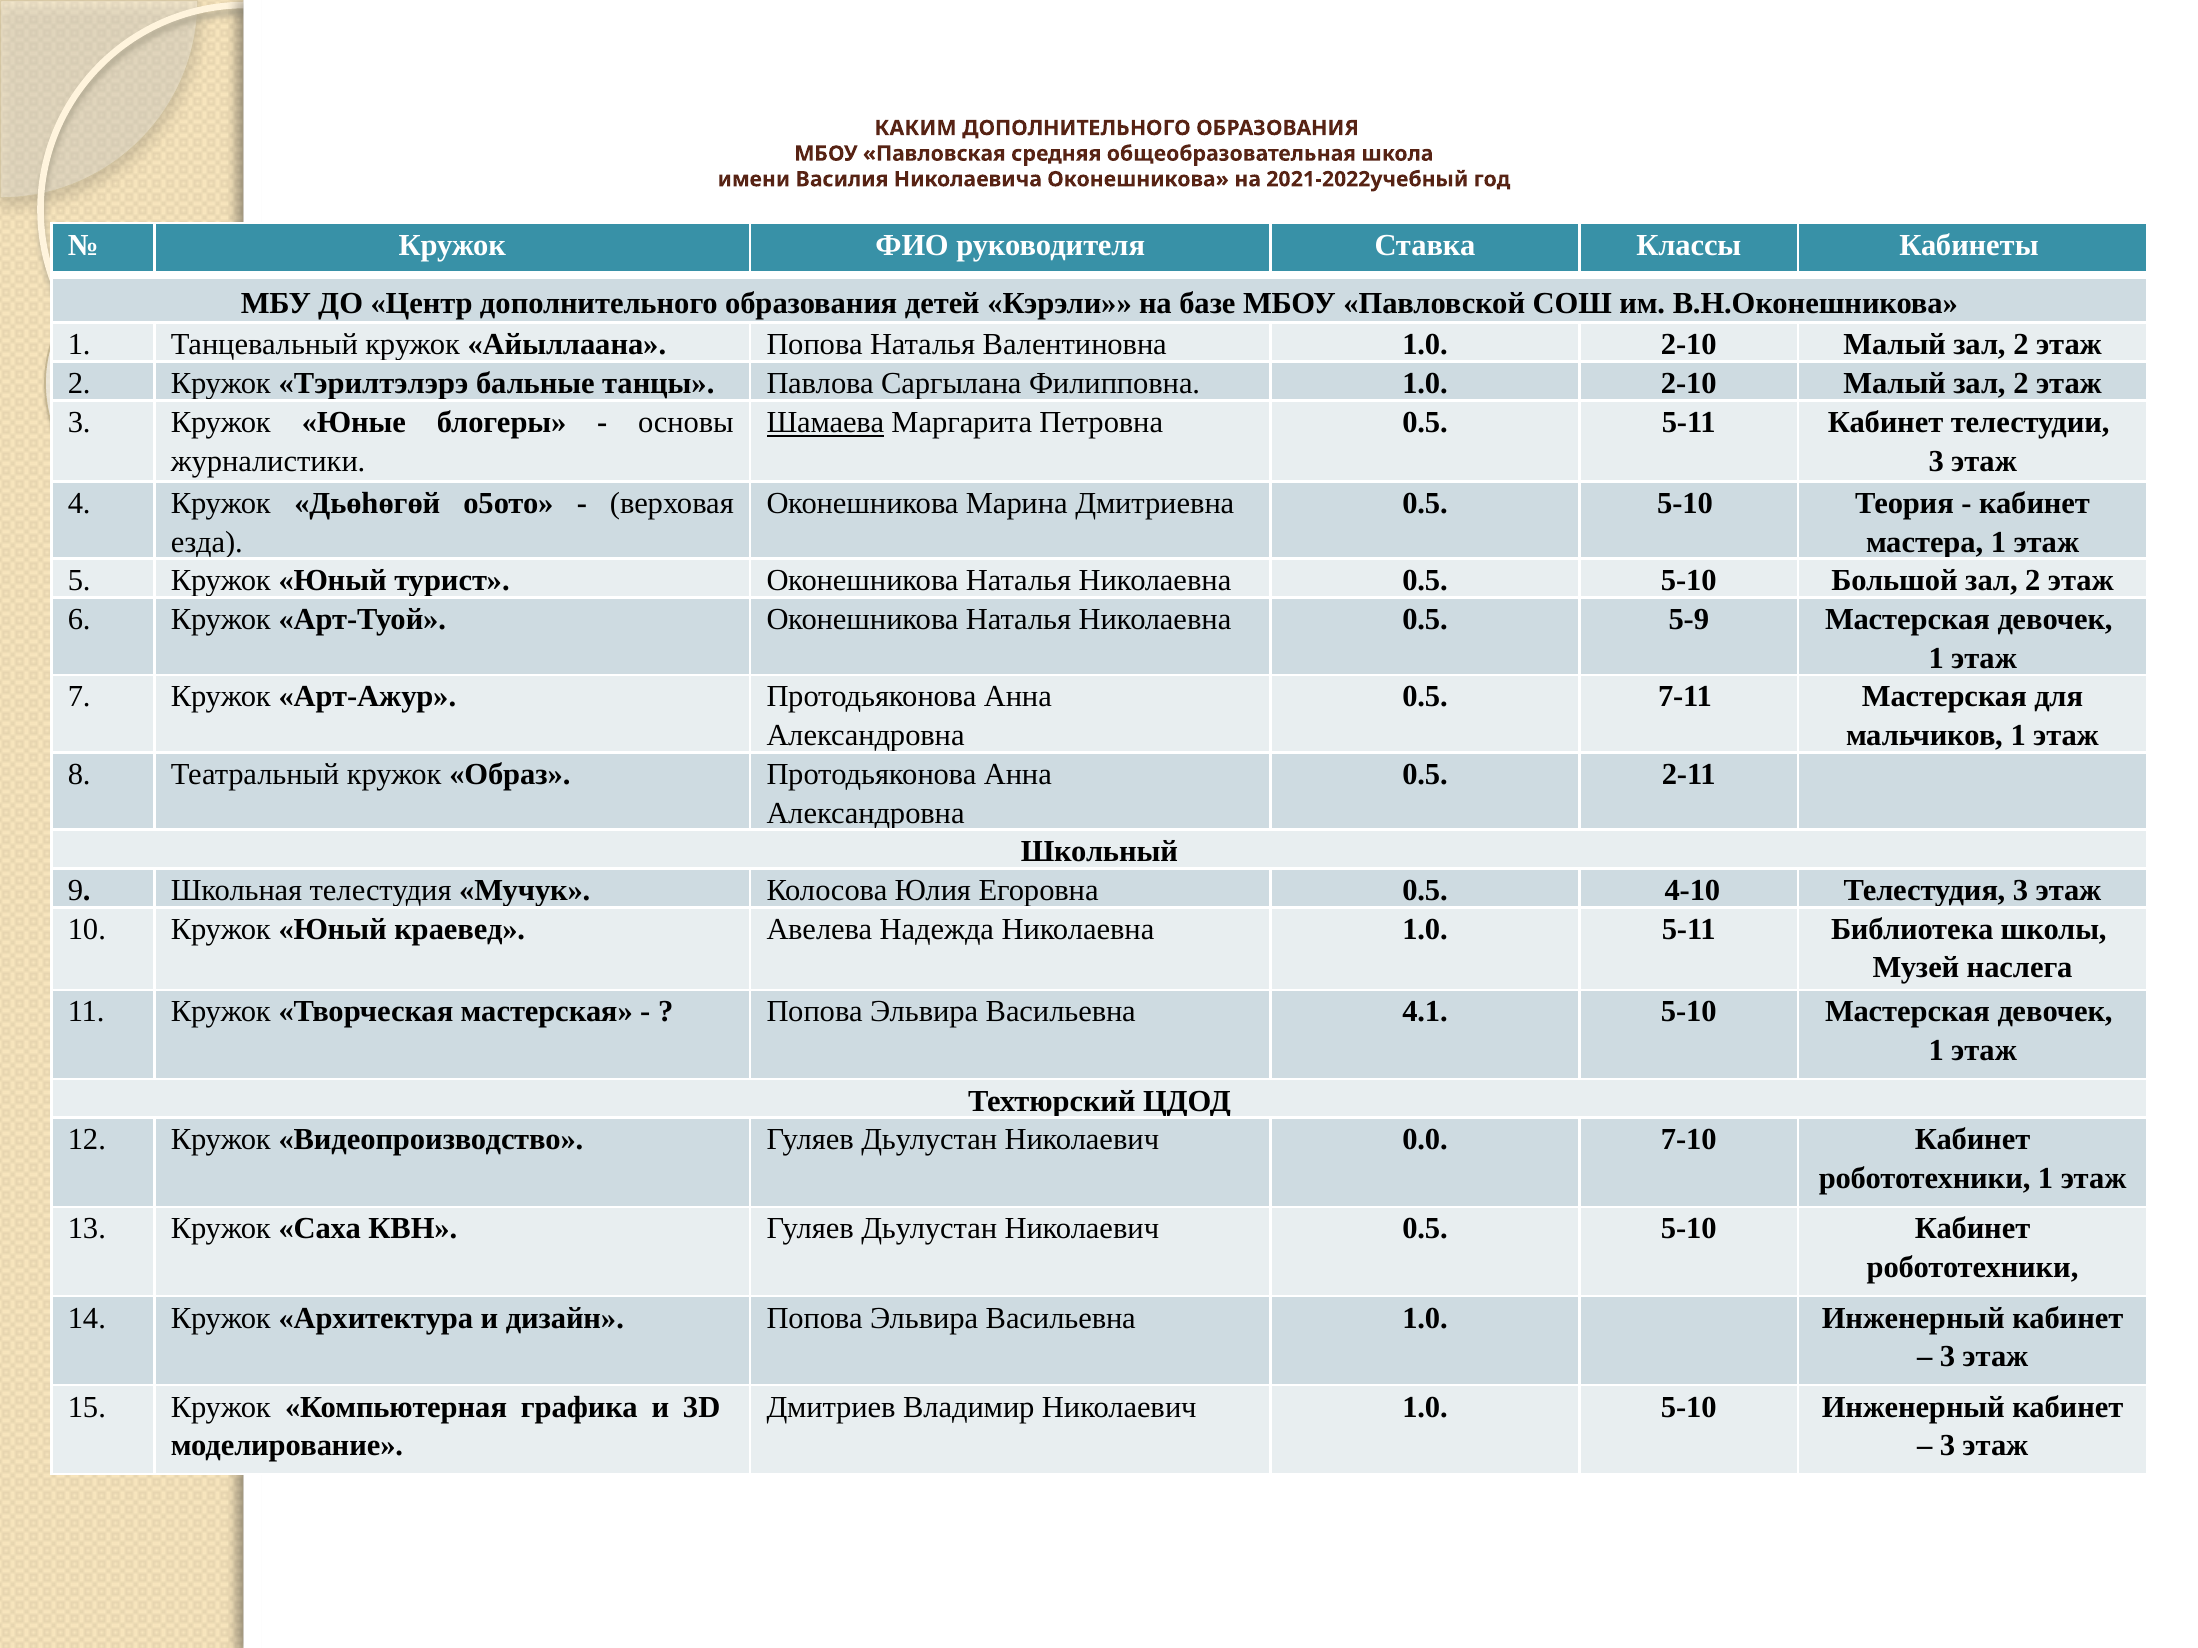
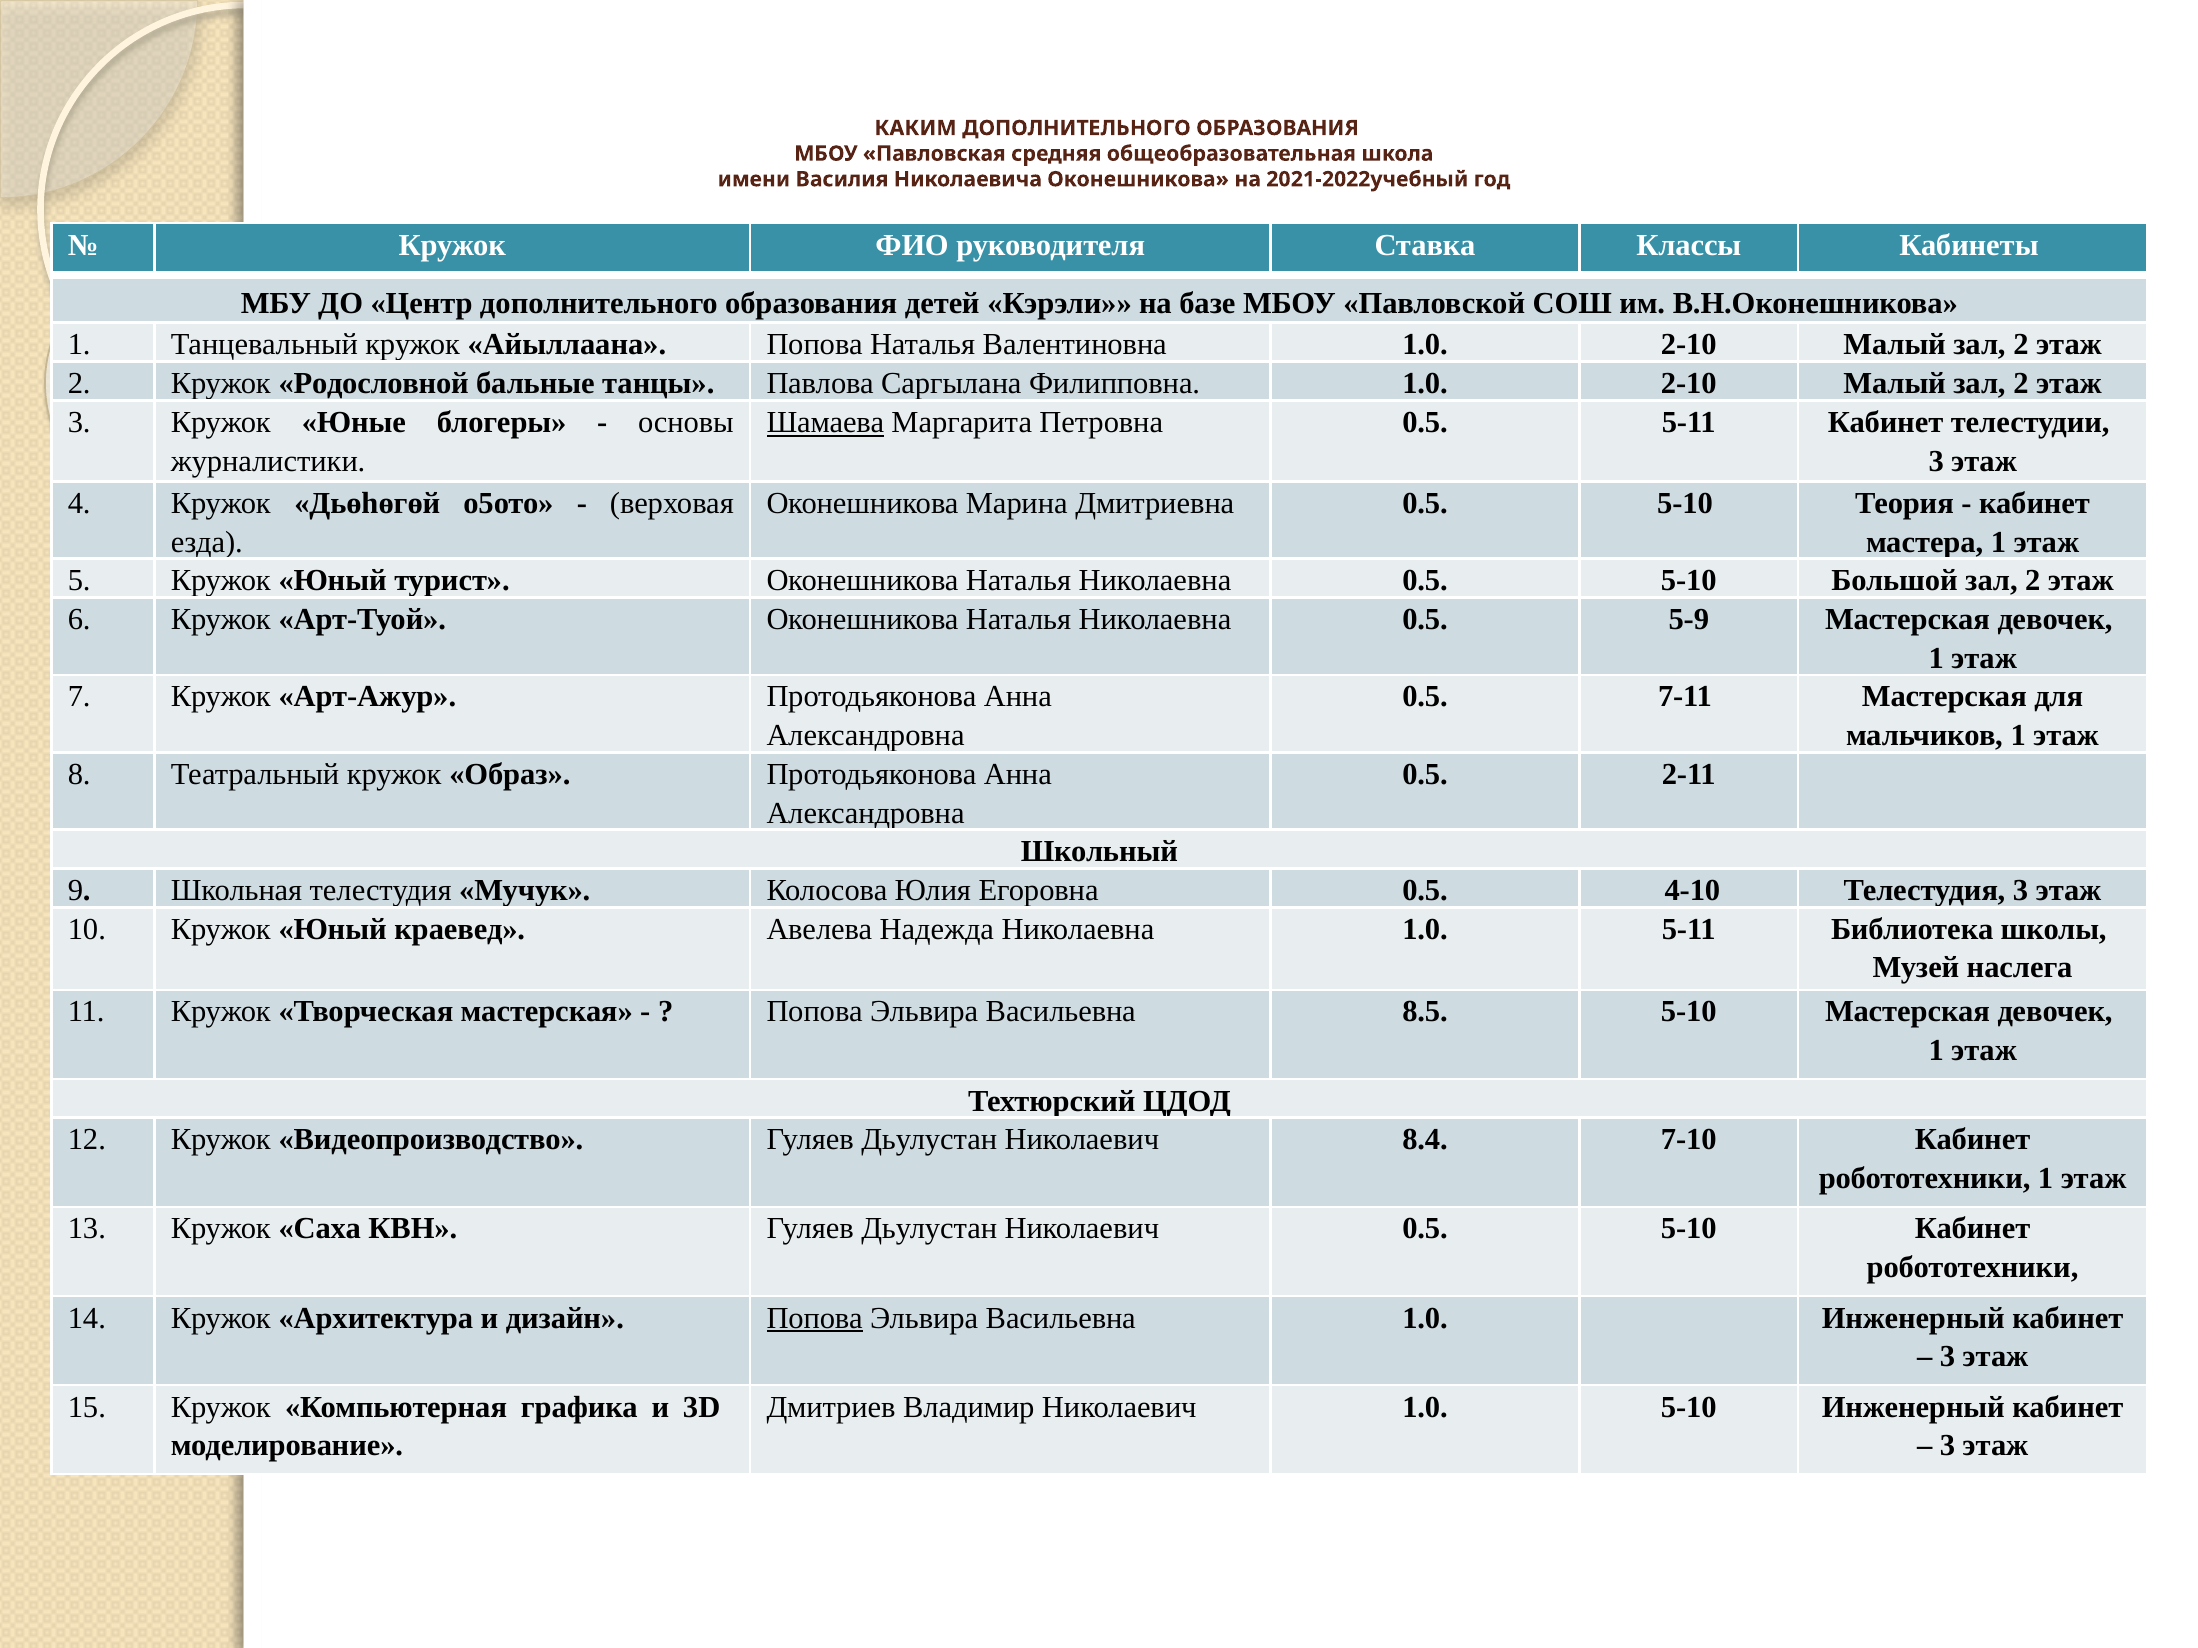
Тэрилтэлэрэ: Тэрилтэлэрэ -> Родословной (374, 384)
4.1: 4.1 -> 8.5 (1425, 1012)
0.0: 0.0 -> 8.4 (1425, 1140)
Попова underline: none -> present (815, 1318)
